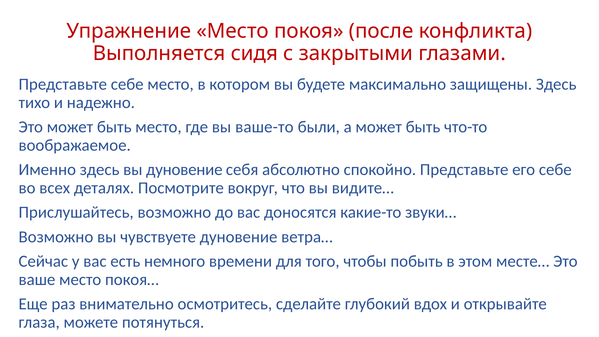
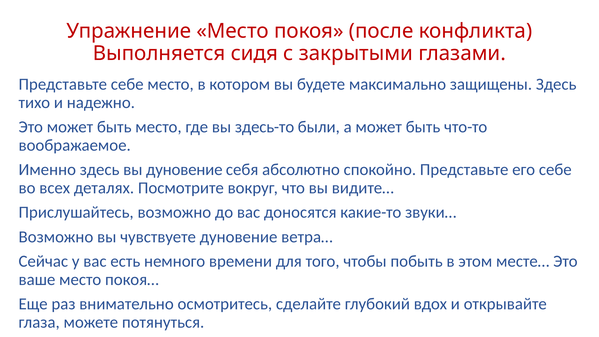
ваше-то: ваше-то -> здесь-то (265, 127)
